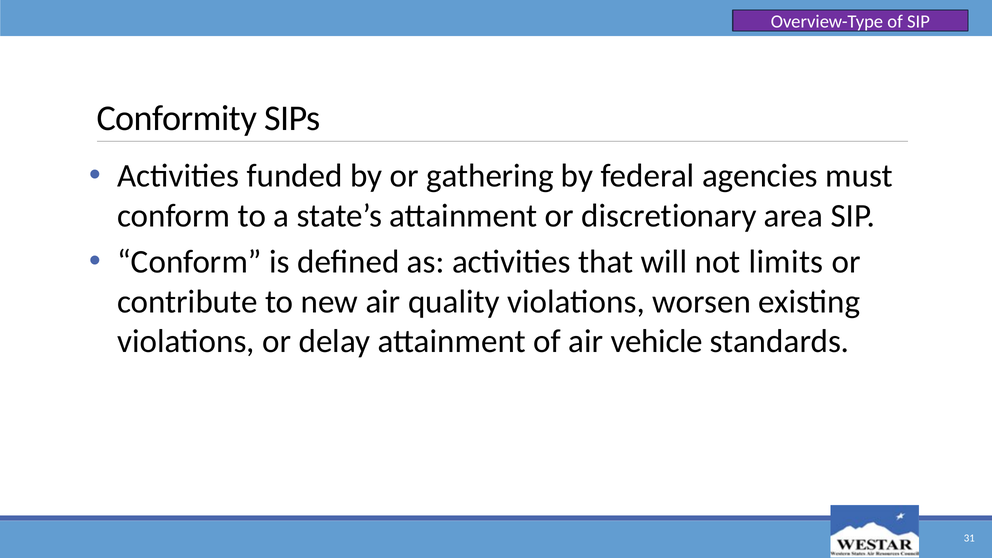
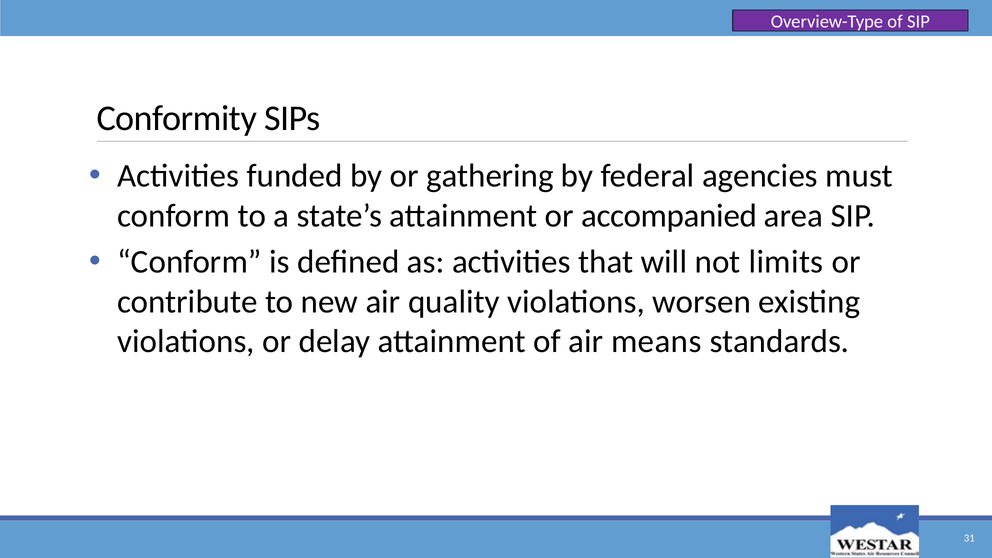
discretionary: discretionary -> accompanied (669, 216)
vehicle: vehicle -> means (656, 341)
